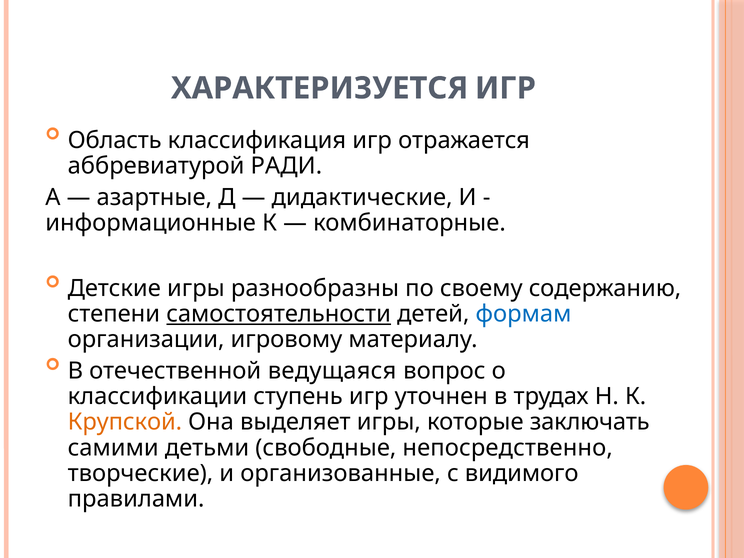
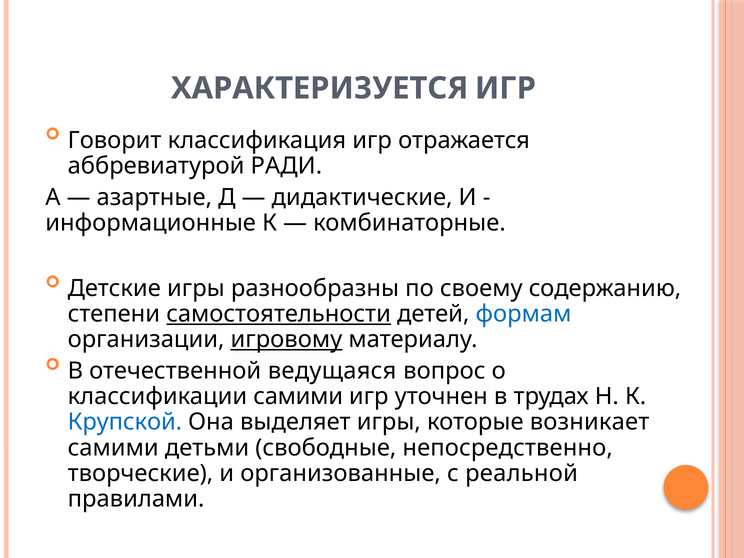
Область: Область -> Говорит (115, 140)
игровому underline: none -> present (286, 340)
классификации ступень: ступень -> самими (298, 396)
Крупской colour: orange -> blue (125, 422)
заключать: заключать -> возникает (590, 422)
видимого: видимого -> реальной (522, 473)
